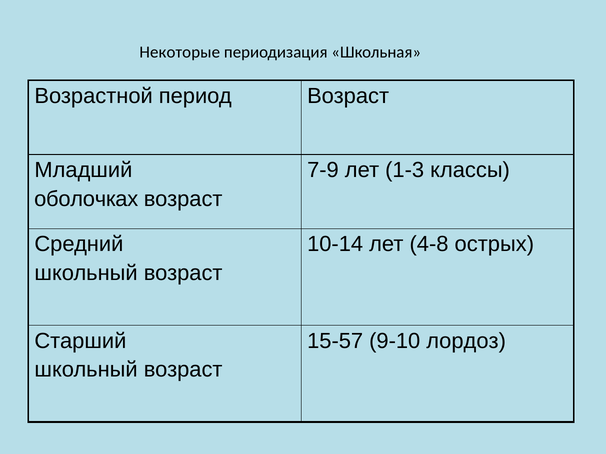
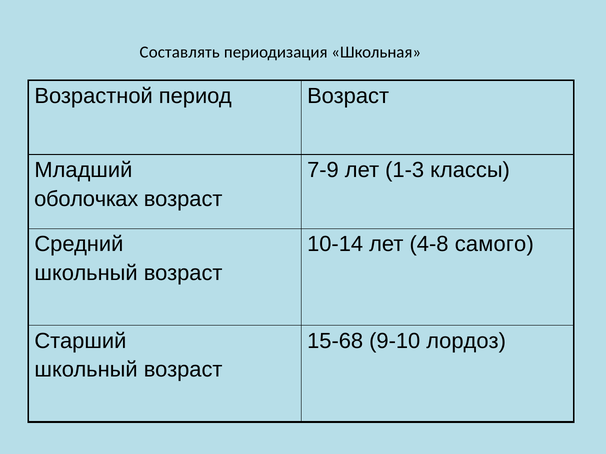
Некоторые: Некоторые -> Составлять (180, 52)
острых: острых -> самого (494, 244)
15-57: 15-57 -> 15-68 (335, 341)
